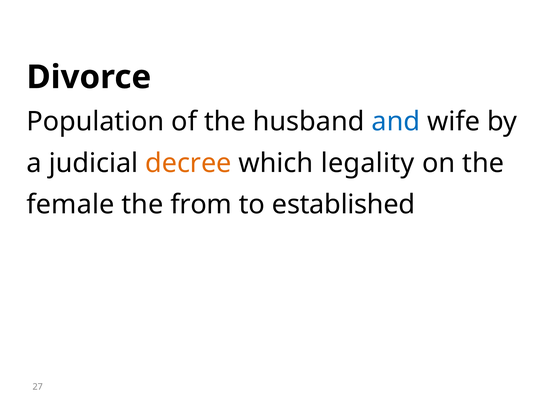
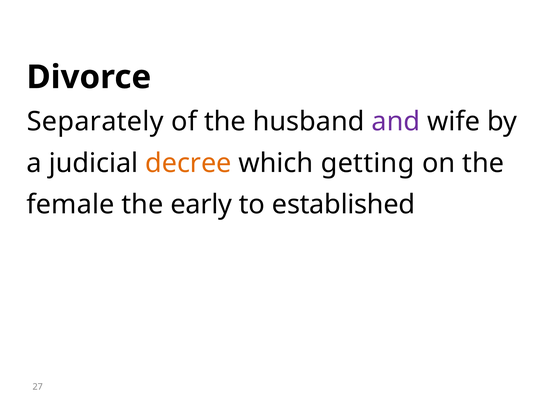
Population: Population -> Separately (95, 122)
and colour: blue -> purple (396, 122)
legality: legality -> getting (368, 163)
from: from -> early (201, 205)
